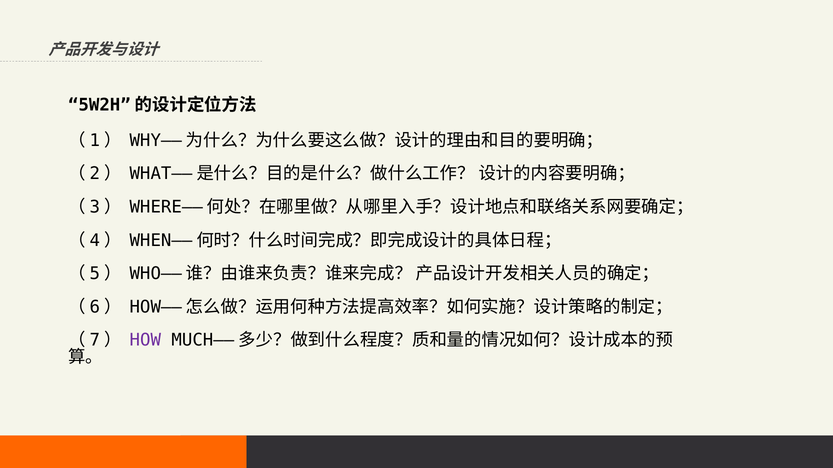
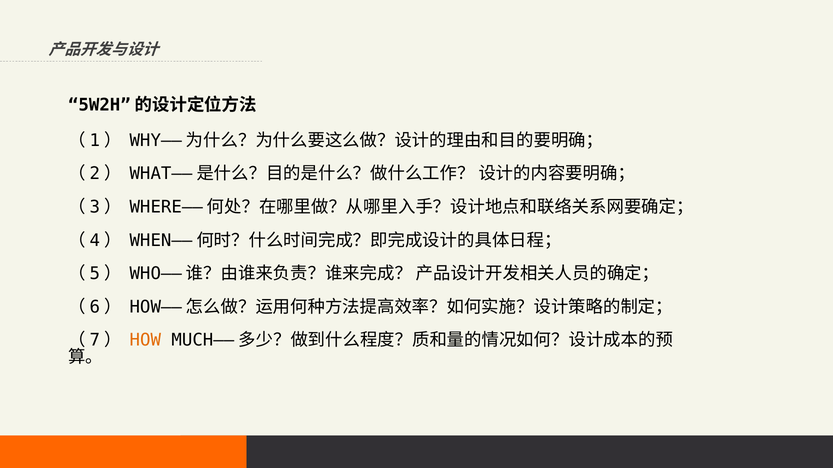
HOW colour: purple -> orange (145, 341)
